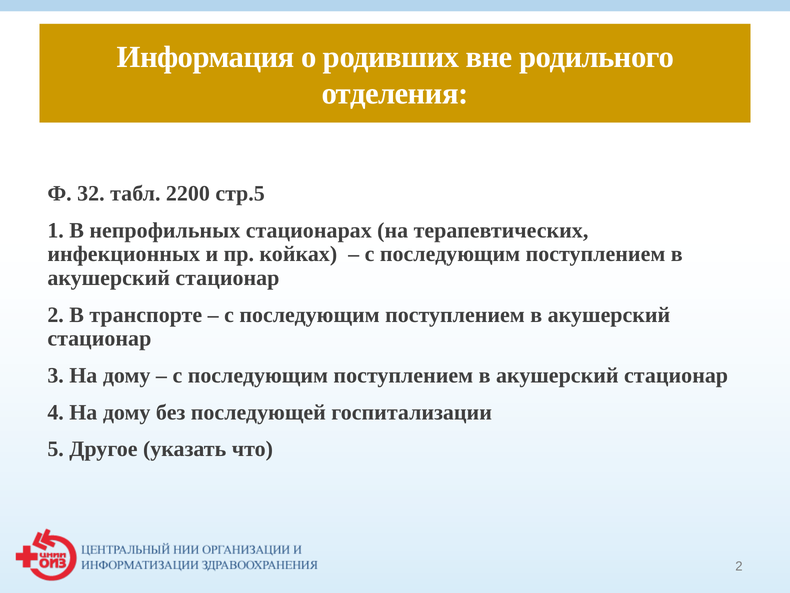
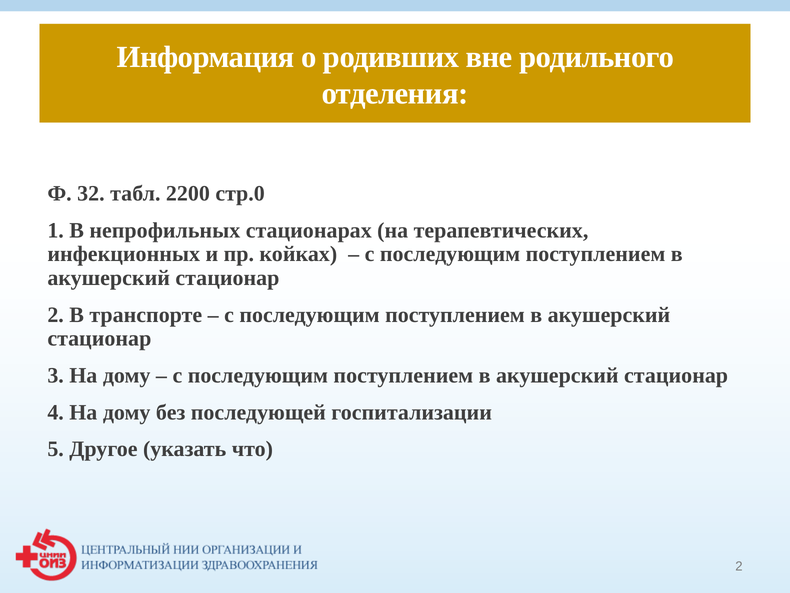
стр.5: стр.5 -> стр.0 (240, 193)
